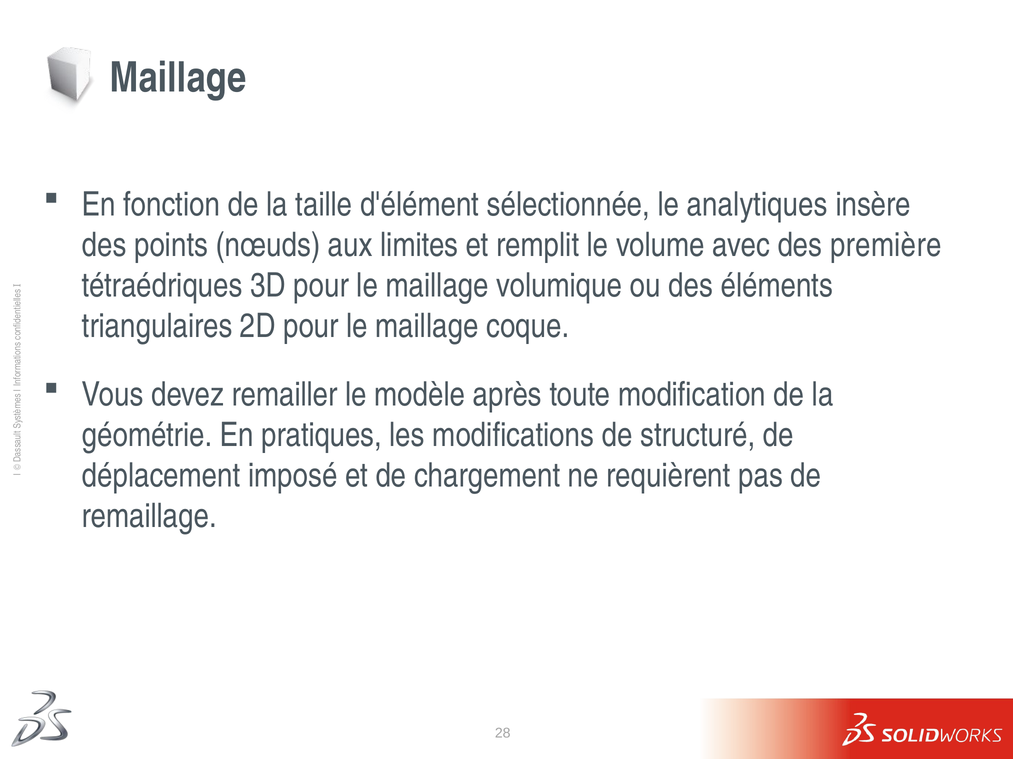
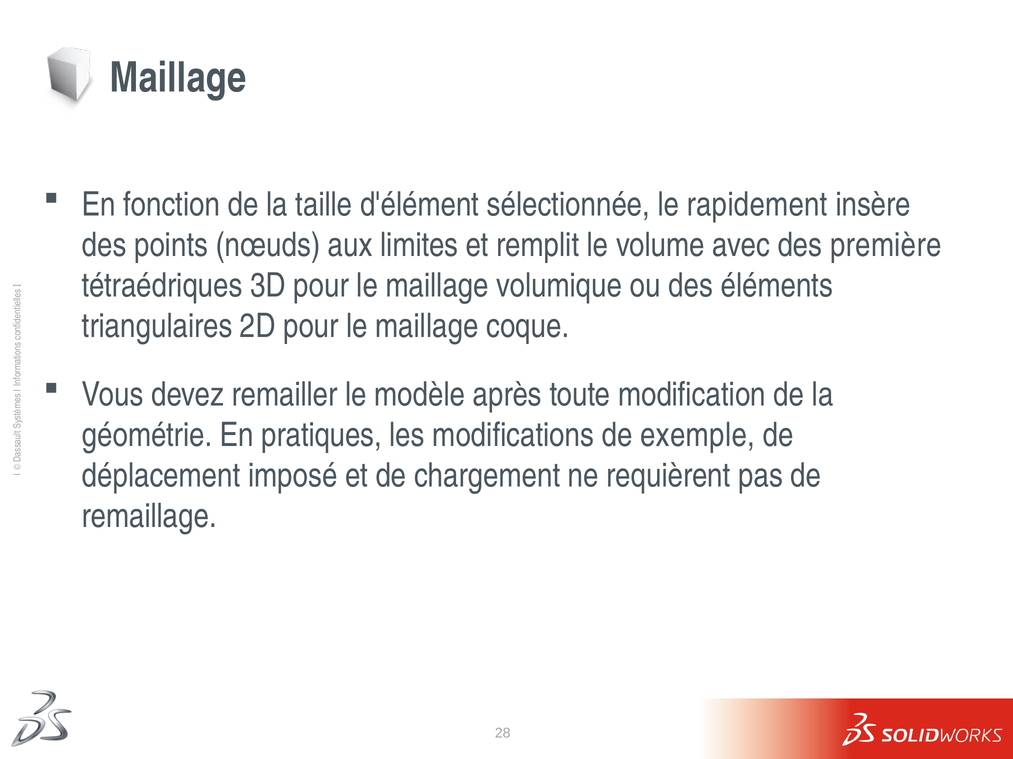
analytiques: analytiques -> rapidement (757, 205)
structuré: structuré -> exemple (698, 436)
